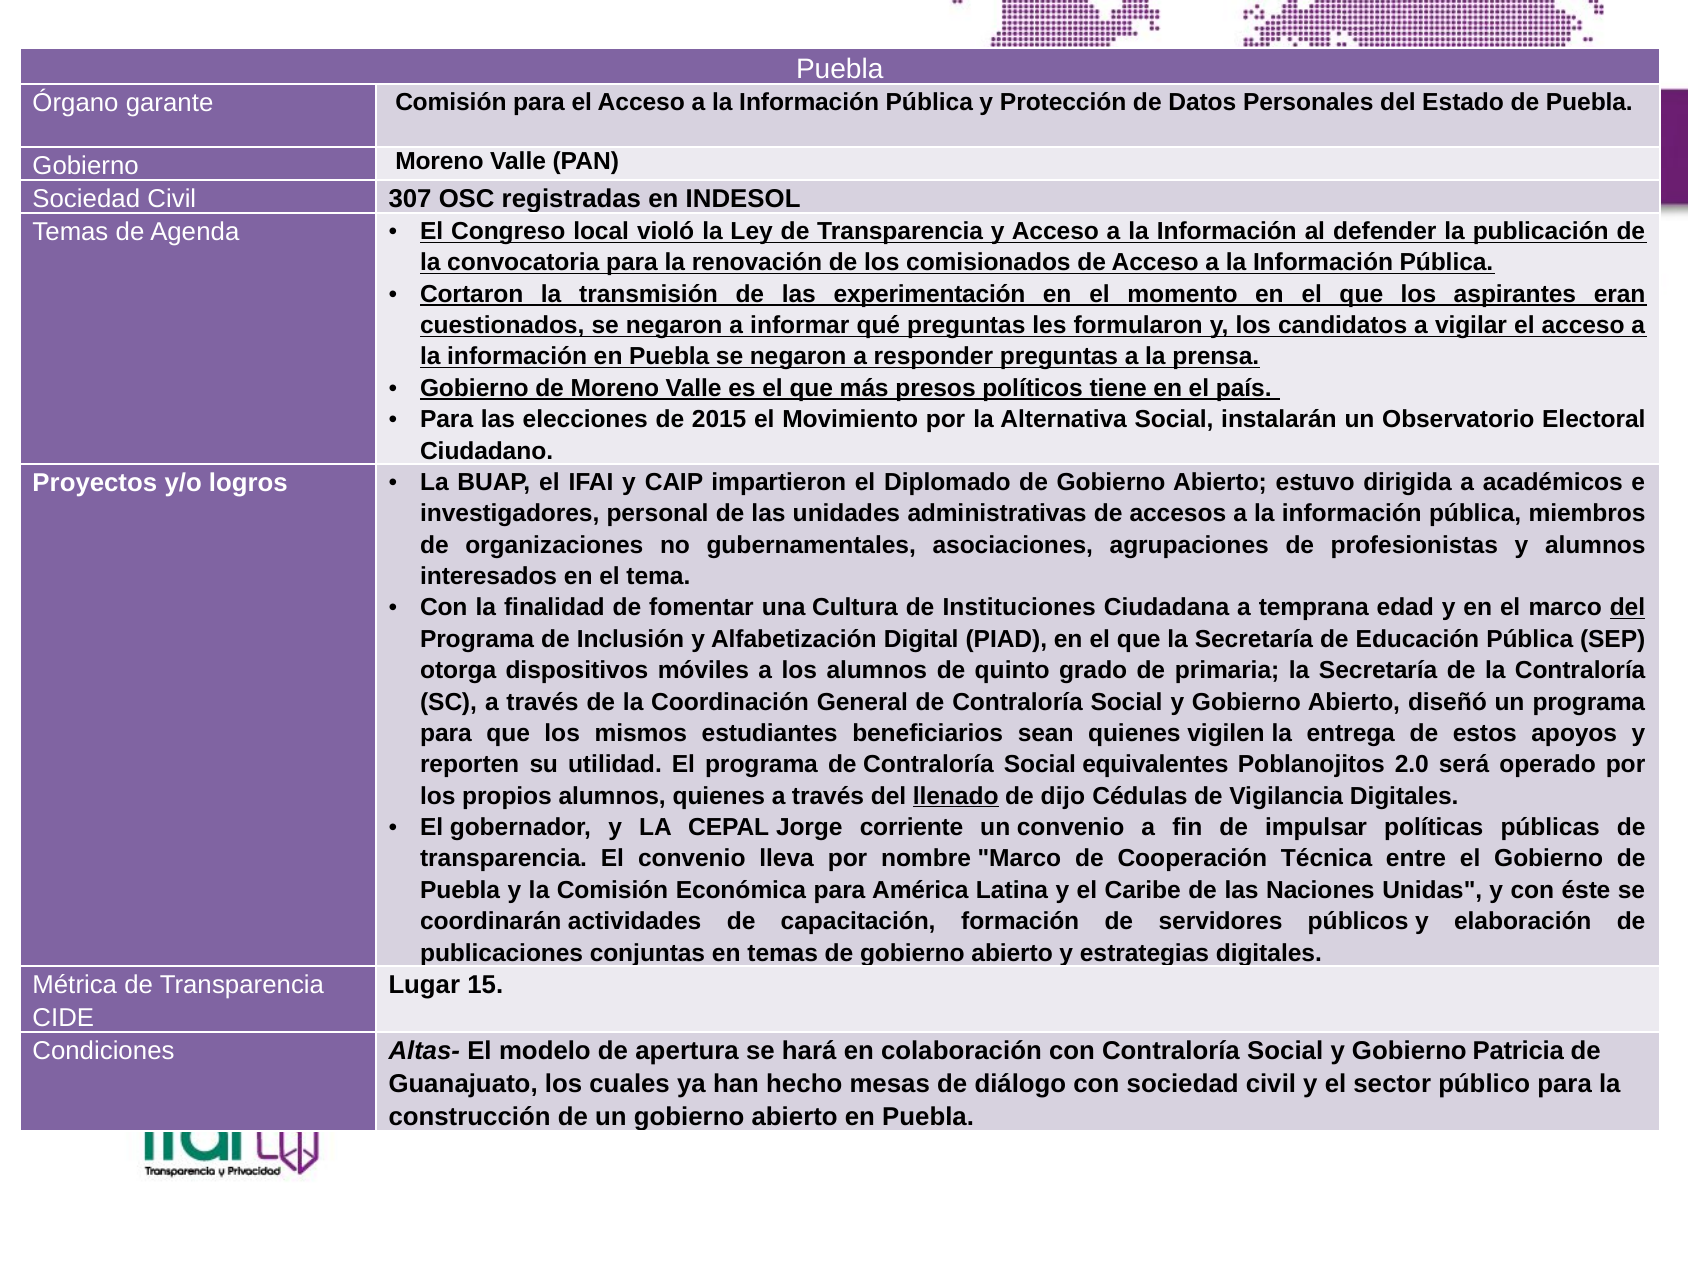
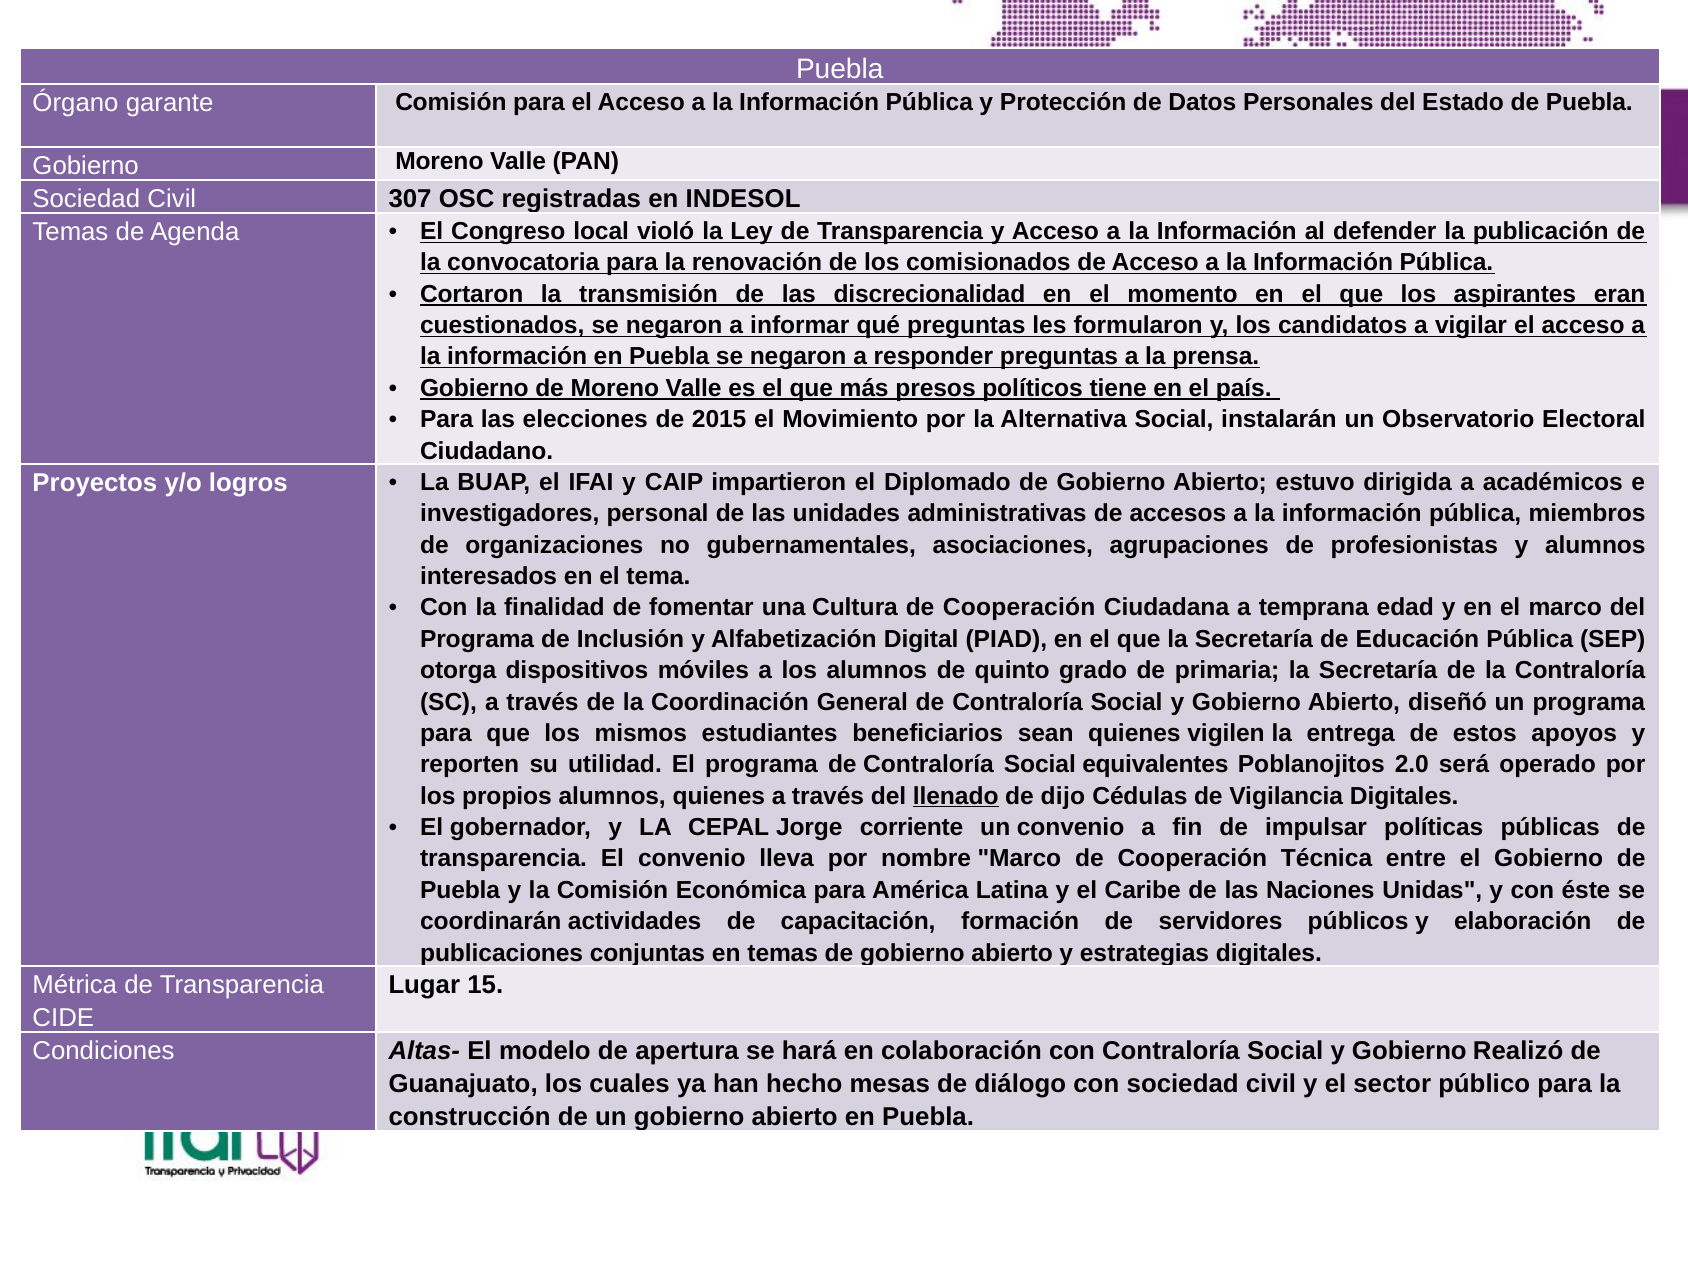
experimentación: experimentación -> discrecionalidad (929, 294)
Cultura de Instituciones: Instituciones -> Cooperación (1019, 608)
del underline: present -> none (1627, 608)
Patricia: Patricia -> Realizó (1518, 1051)
